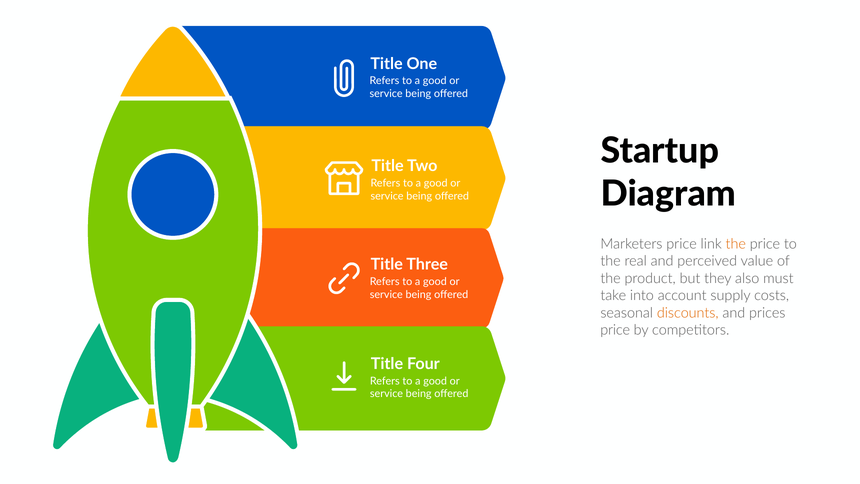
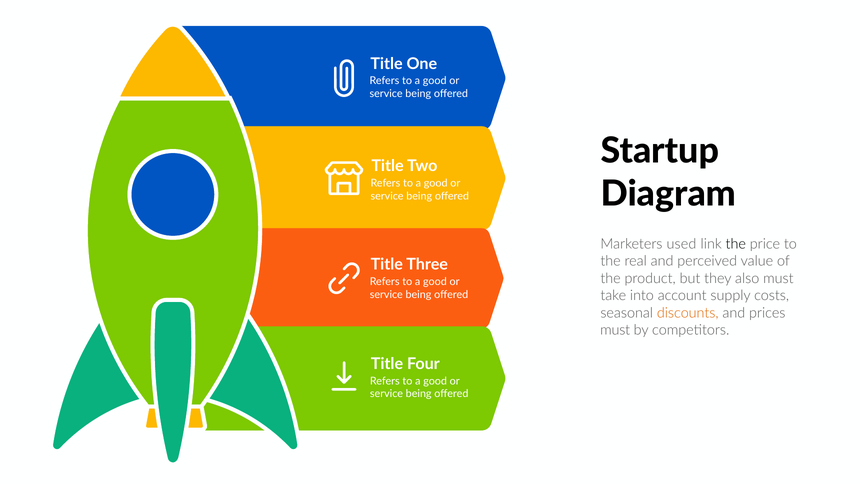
Marketers price: price -> used (681, 244)
the colour: orange -> black (736, 244)
price: price -> must (615, 330)
